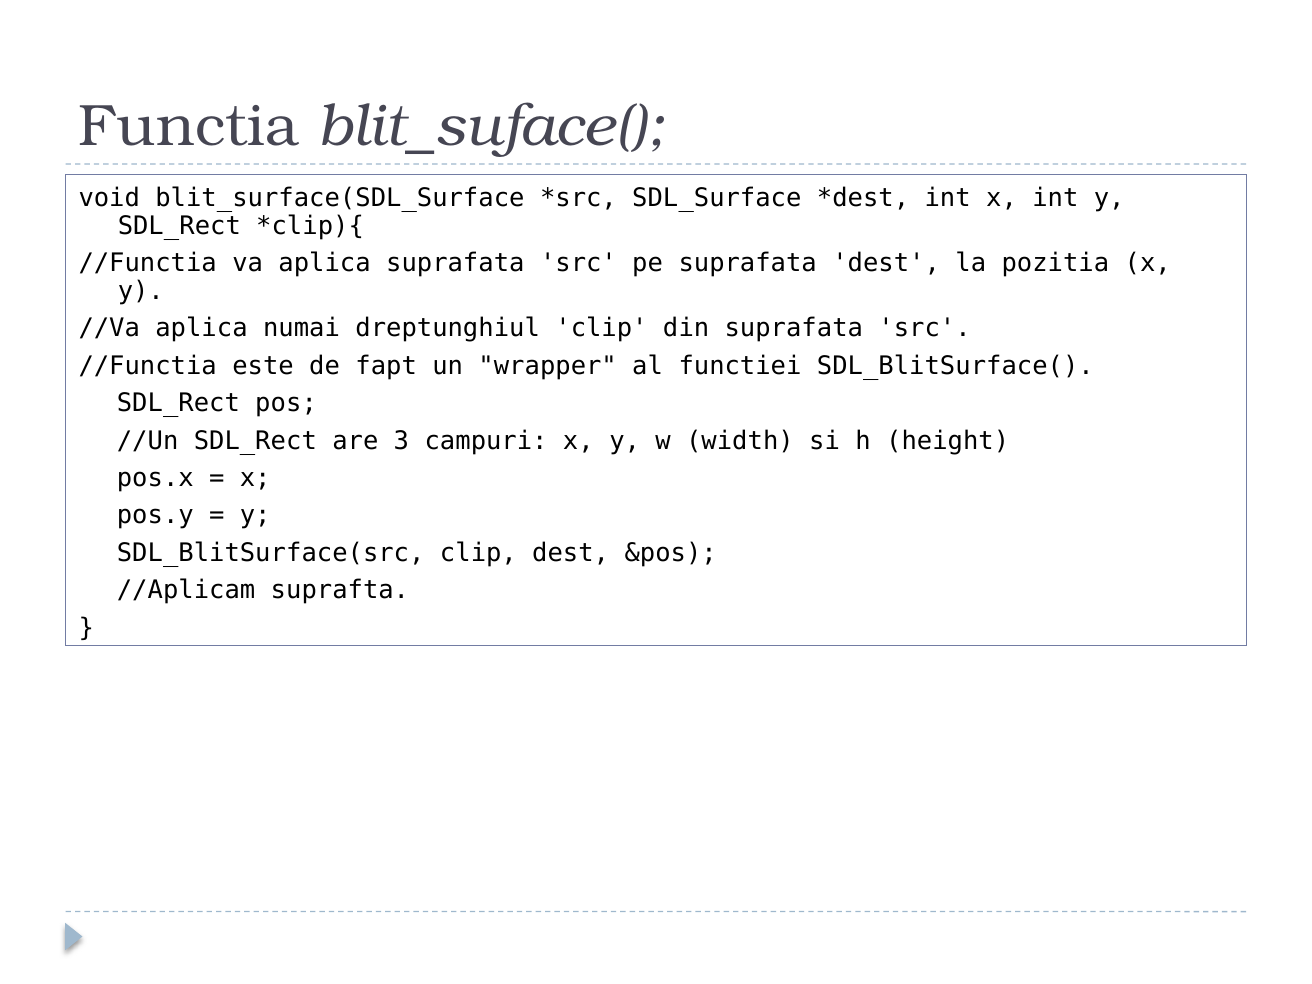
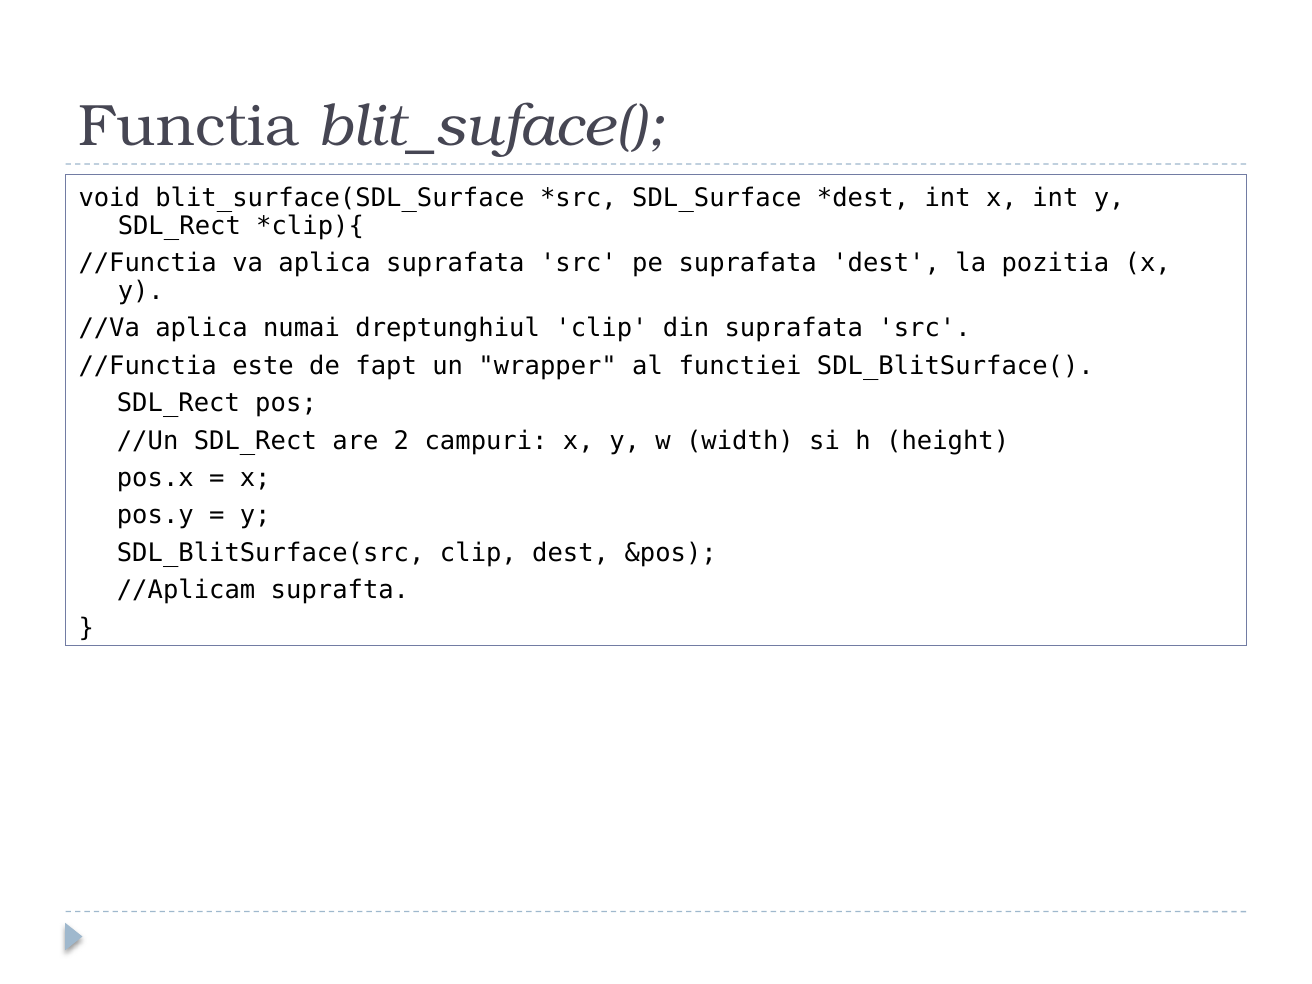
3: 3 -> 2 (401, 441)
